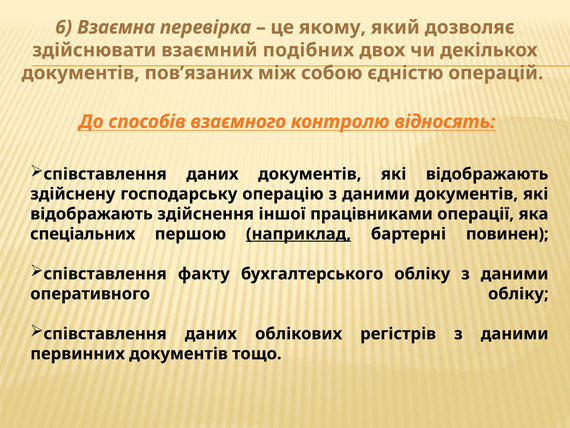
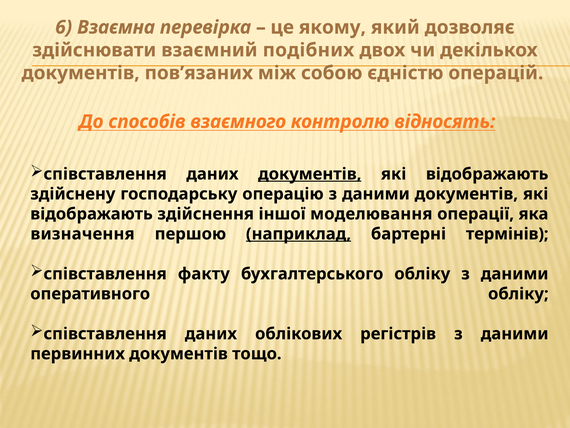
документів underline: none -> present (310, 174)
працівниками: працівниками -> моделювання (371, 214)
спеціальних: спеціальних -> визначення (83, 234)
повинен: повинен -> термінів (507, 234)
